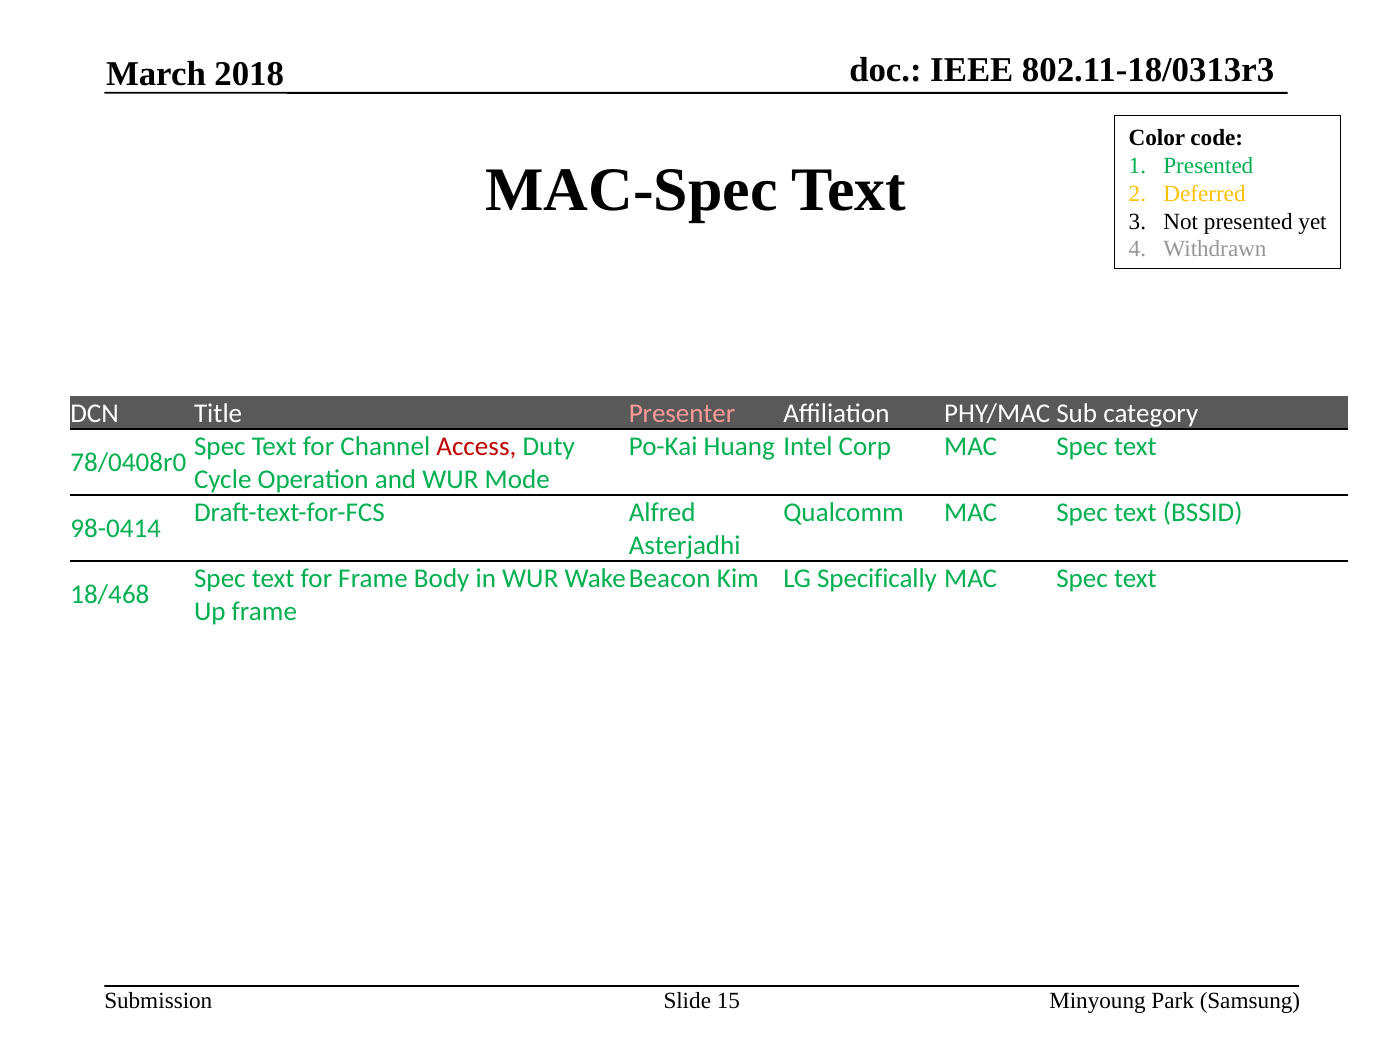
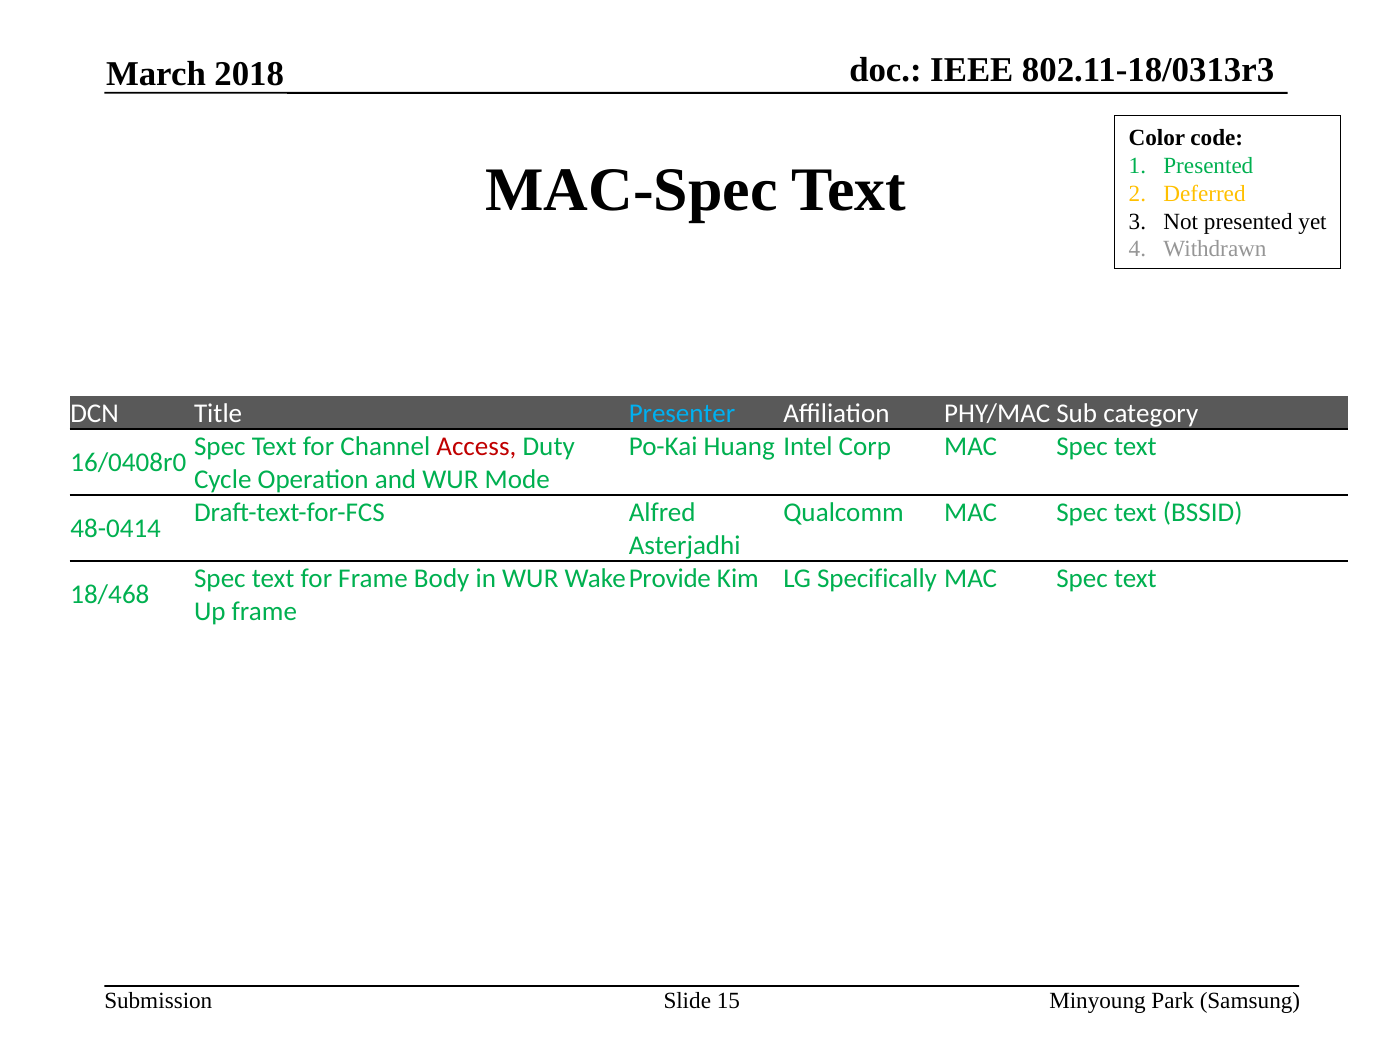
Presenter colour: pink -> light blue (682, 413)
78/0408r0: 78/0408r0 -> 16/0408r0 (128, 463)
98-0414: 98-0414 -> 48-0414 (116, 529)
Beacon: Beacon -> Provide (670, 578)
